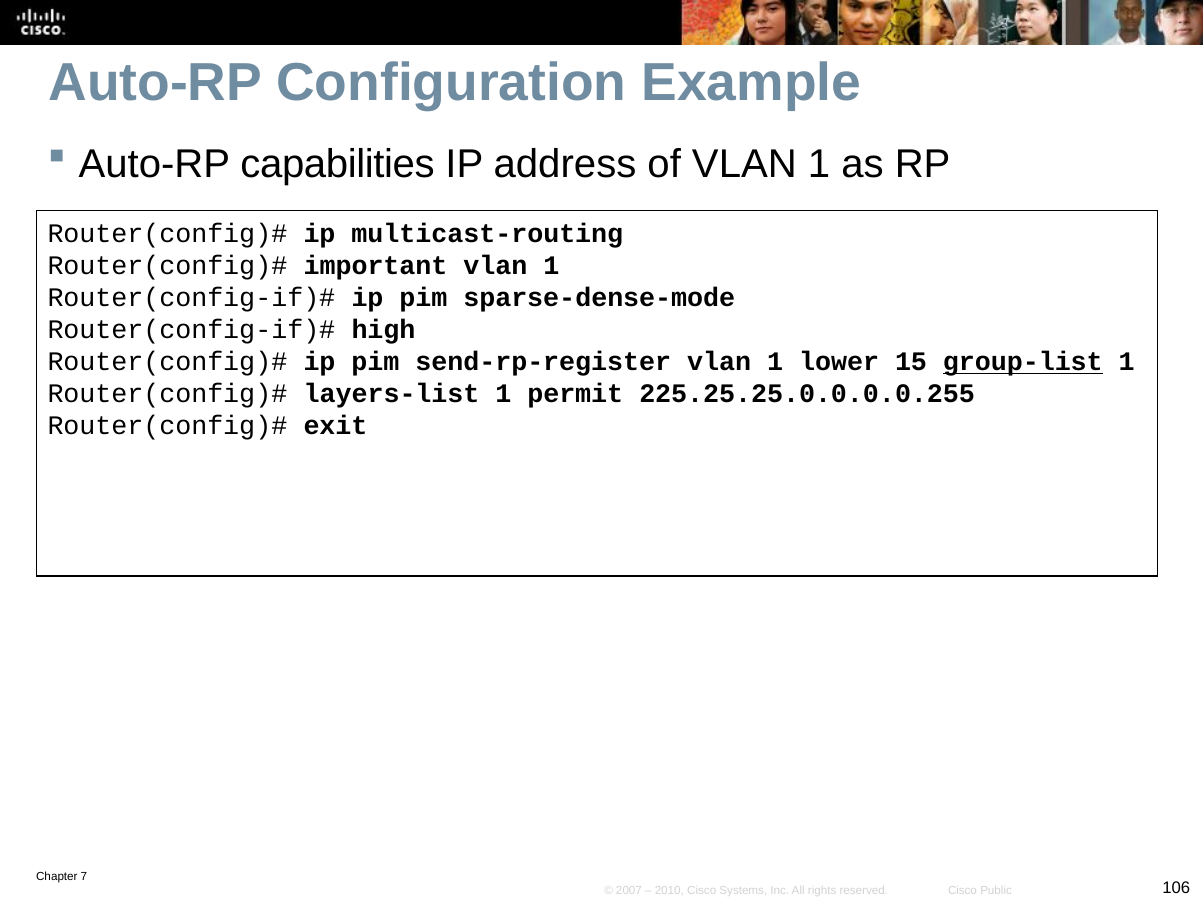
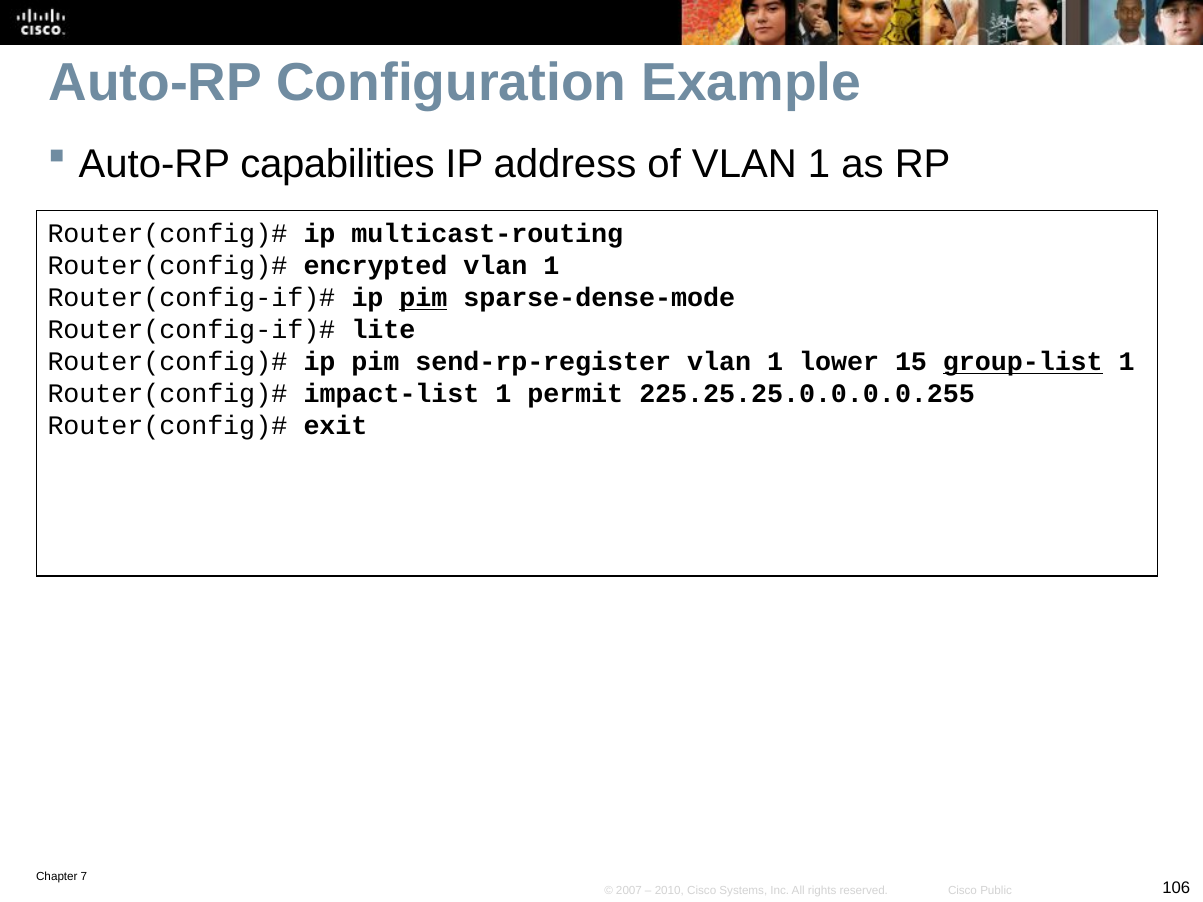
important: important -> encrypted (376, 266)
pim underline: none -> present (423, 298)
high: high -> lite (383, 330)
layers-list: layers-list -> impact-list (392, 394)
